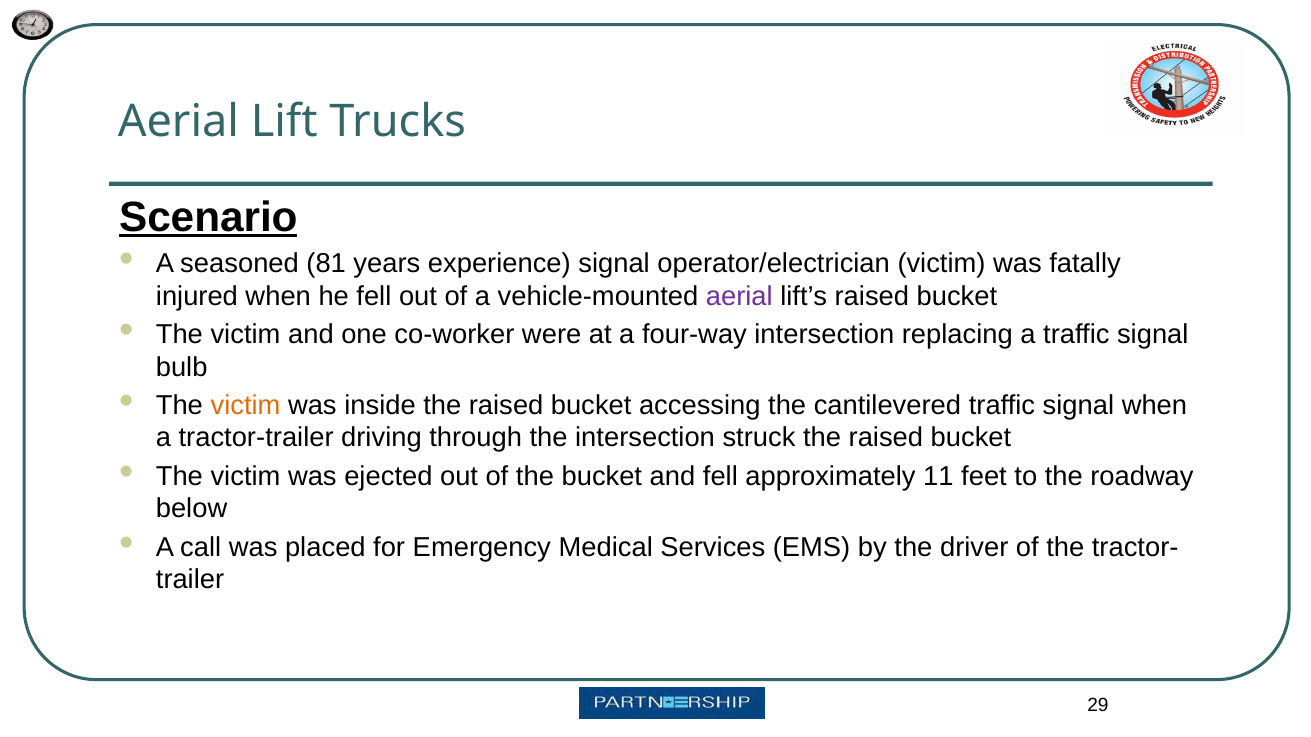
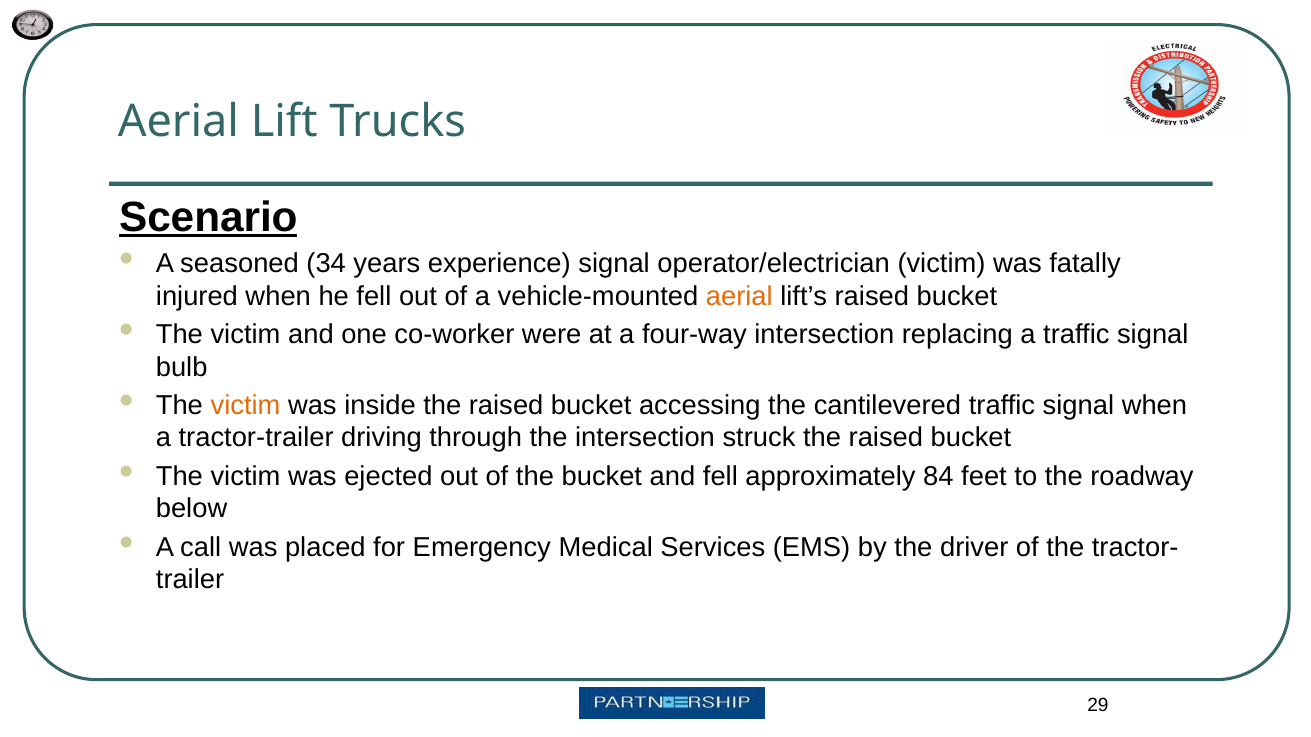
81: 81 -> 34 (326, 263)
aerial colour: purple -> orange (739, 296)
11: 11 -> 84 (938, 476)
